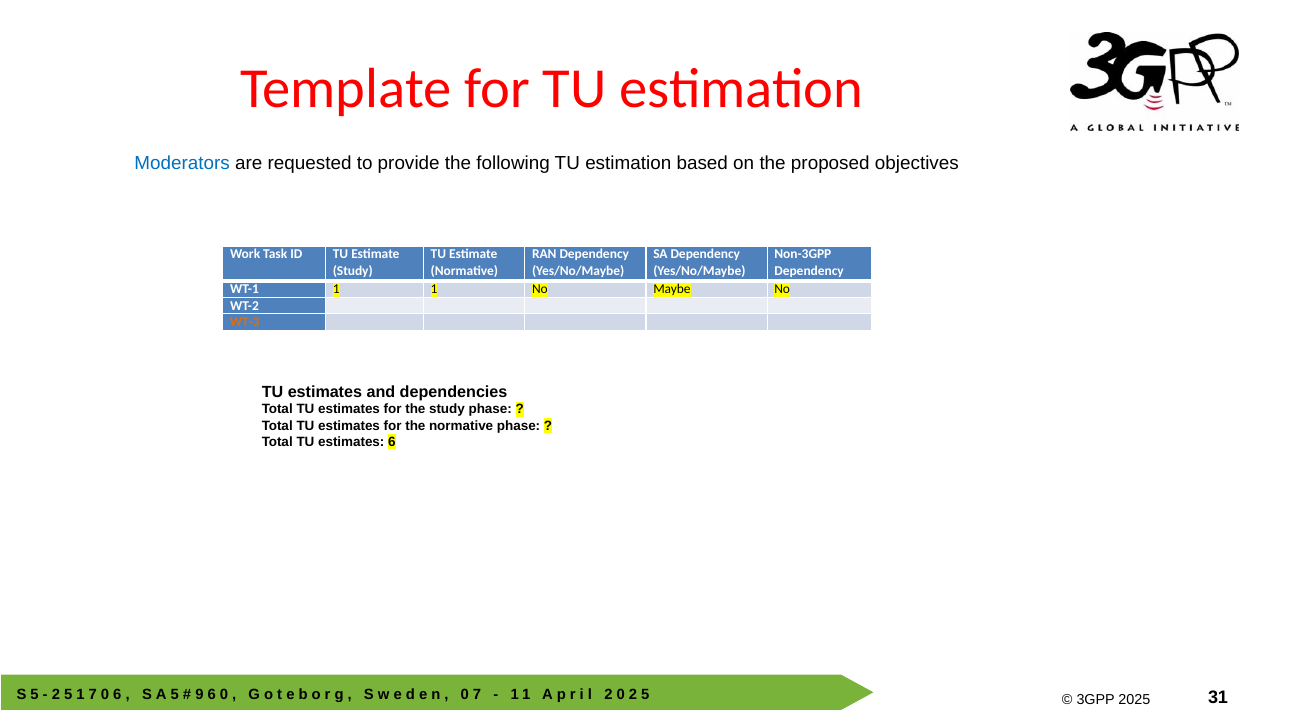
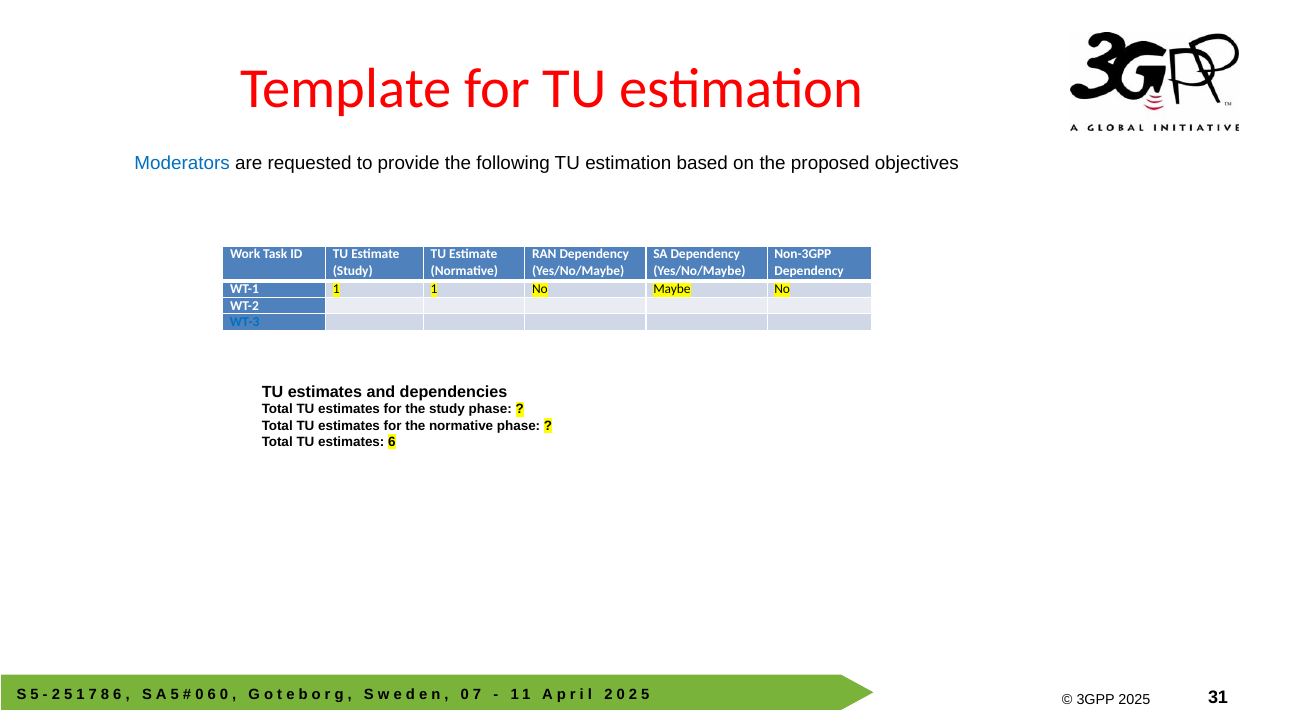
WT-3 colour: orange -> blue (245, 322)
0: 0 -> 8 (105, 694)
9: 9 -> 0 (199, 694)
